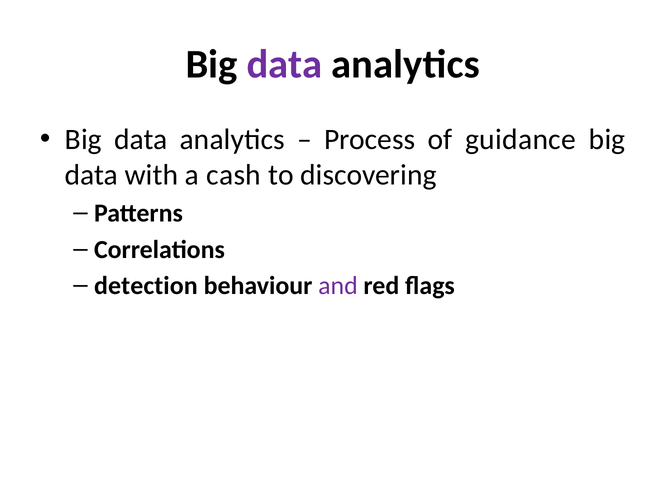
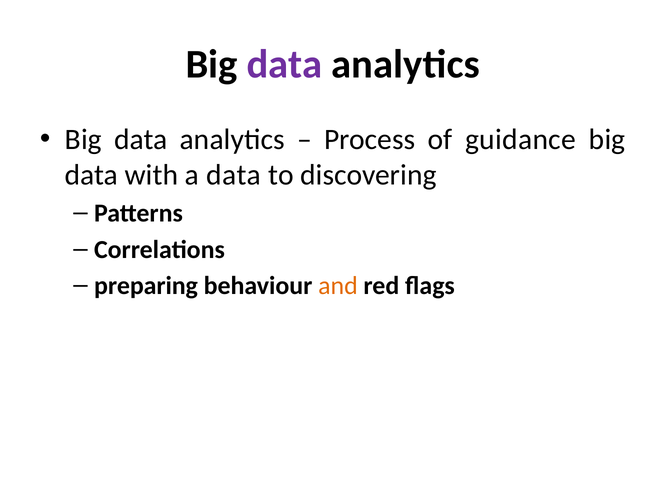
a cash: cash -> data (234, 175)
detection: detection -> preparing (146, 286)
and colour: purple -> orange (338, 286)
